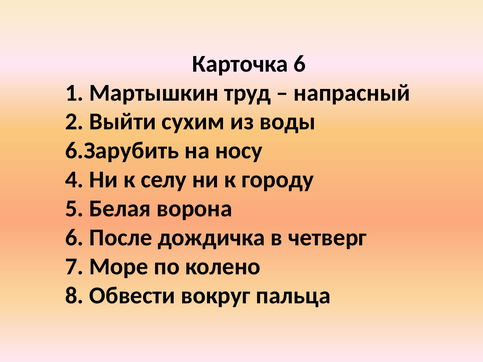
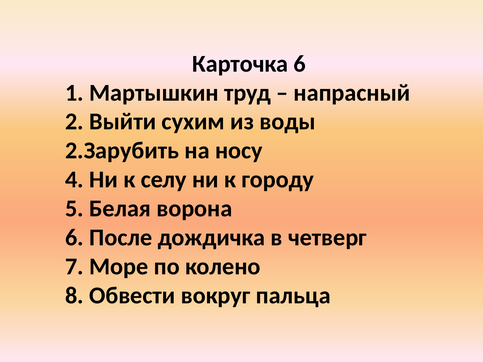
6.Зарубить: 6.Зарубить -> 2.Зарубить (122, 151)
